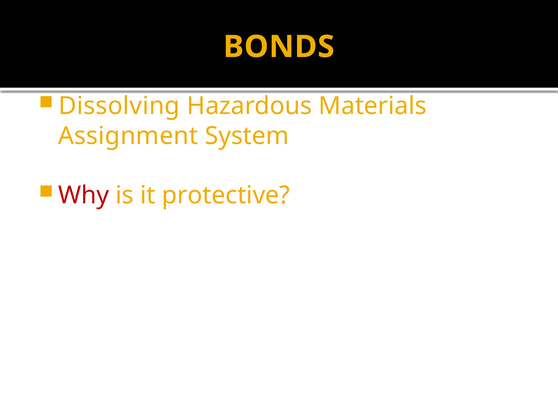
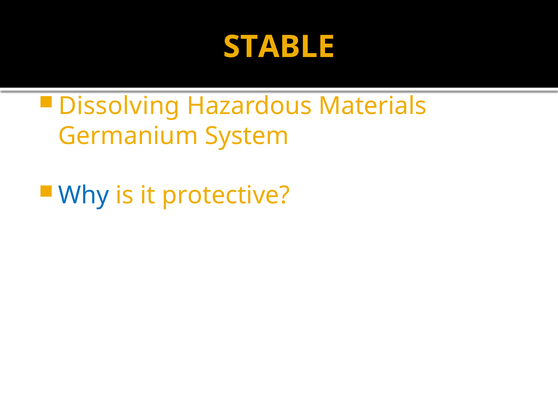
BONDS: BONDS -> STABLE (279, 47)
Assignment: Assignment -> Germanium (128, 136)
Why colour: red -> blue (84, 195)
